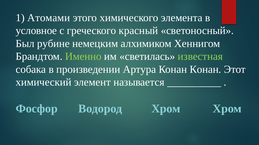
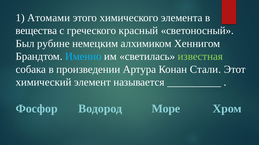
условное: условное -> вещества (36, 31)
Именно colour: light green -> light blue (83, 57)
Конан Конан: Конан -> Стали (205, 70)
Водород Хром: Хром -> Море (166, 109)
